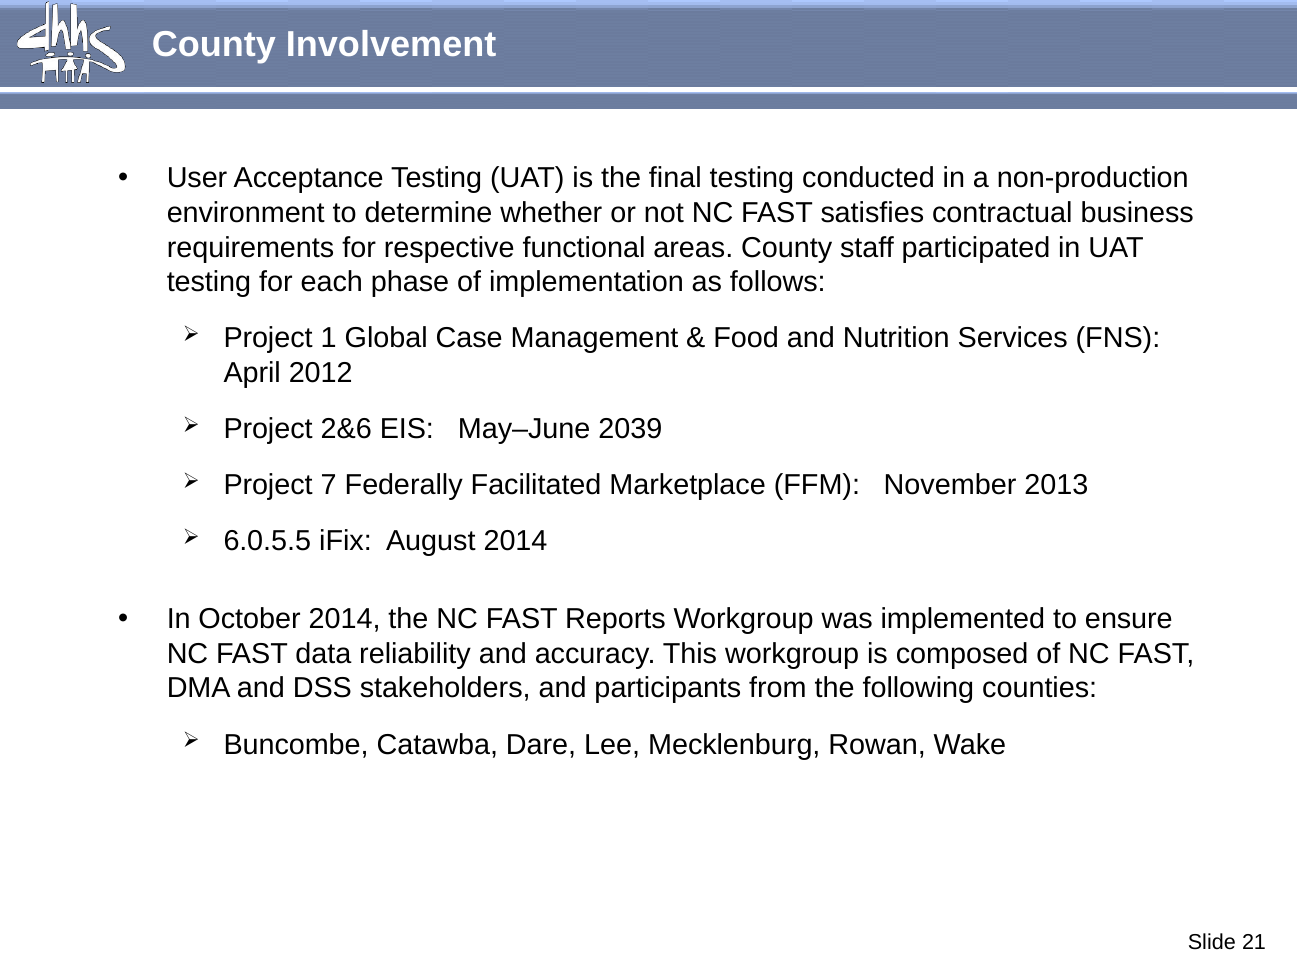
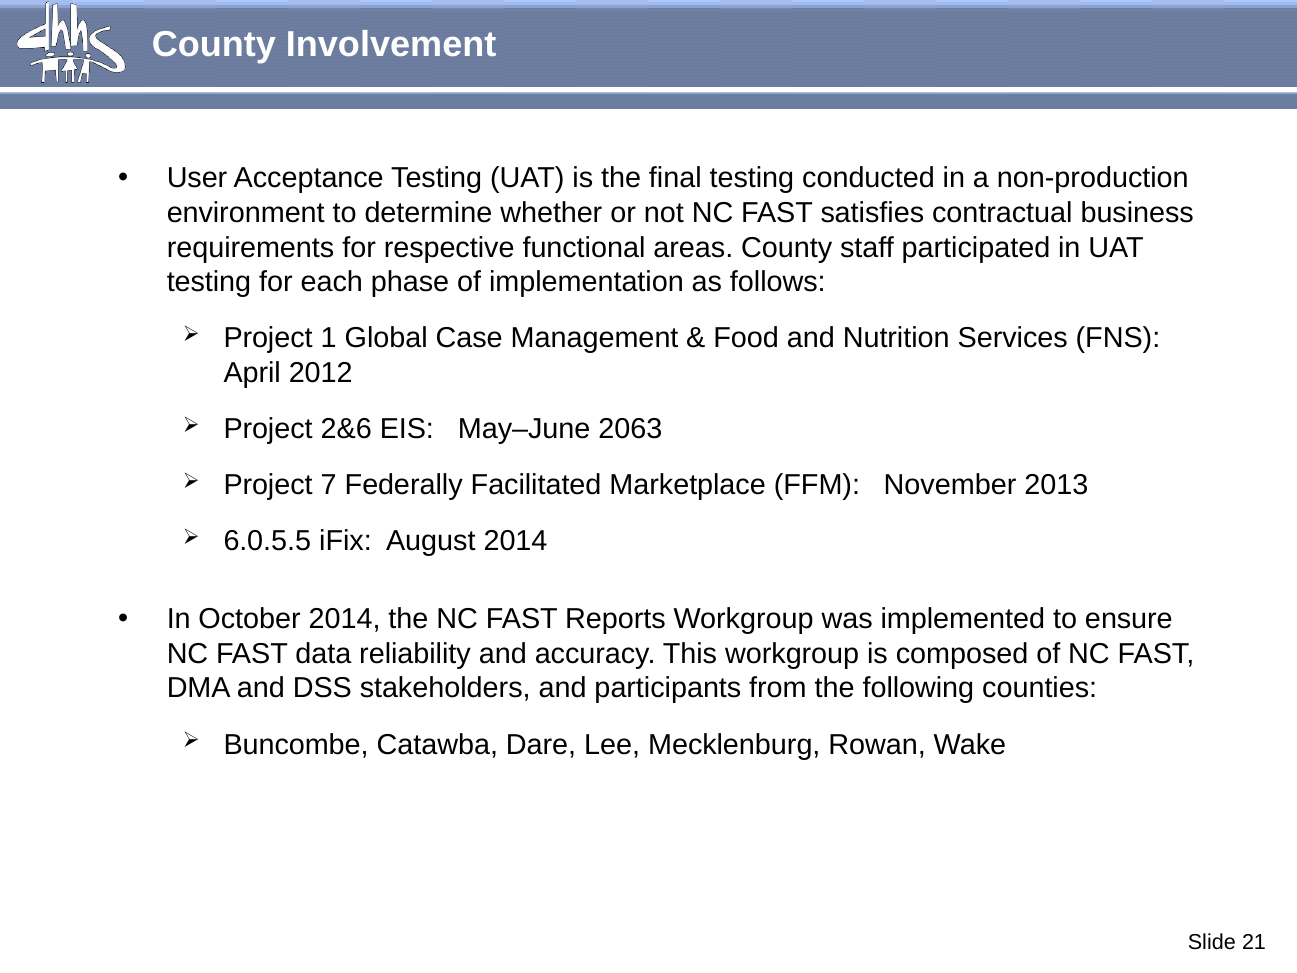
2039: 2039 -> 2063 (630, 429)
